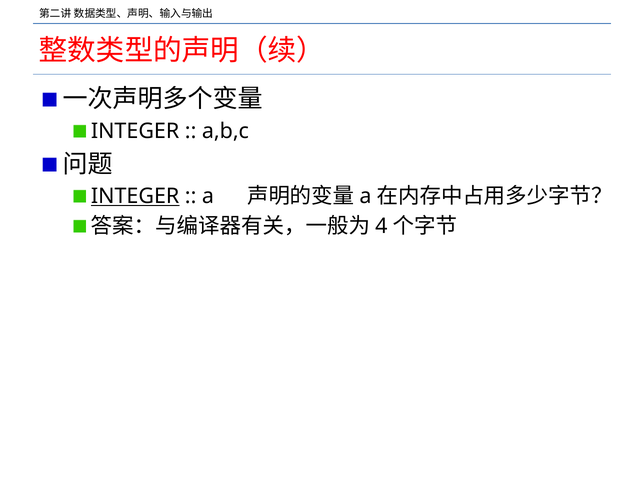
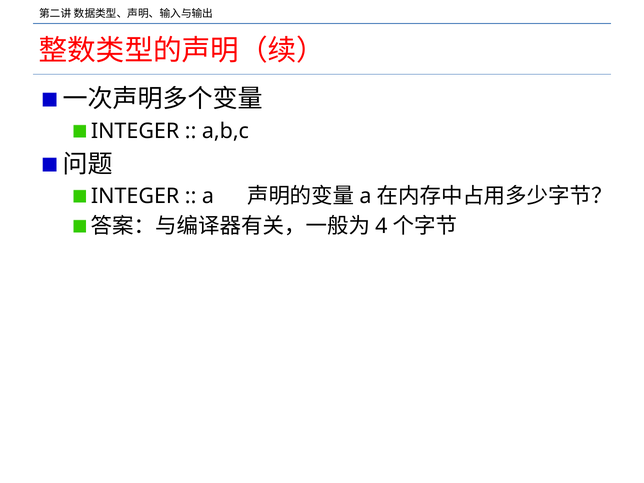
INTEGER underline: present -> none (135, 196)
